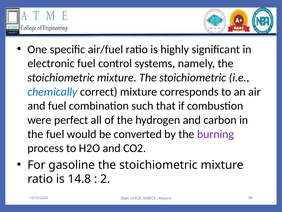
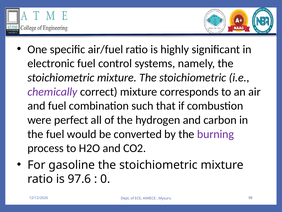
chemically colour: blue -> purple (52, 92)
14.8: 14.8 -> 97.6 (79, 179)
2: 2 -> 0 (105, 179)
